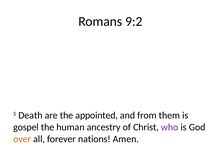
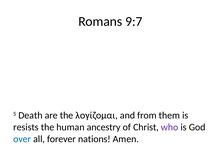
9:2: 9:2 -> 9:7 (134, 21)
appointed: appointed -> λογίζομαι (97, 115)
gospel: gospel -> resists (26, 127)
over colour: orange -> blue (22, 139)
